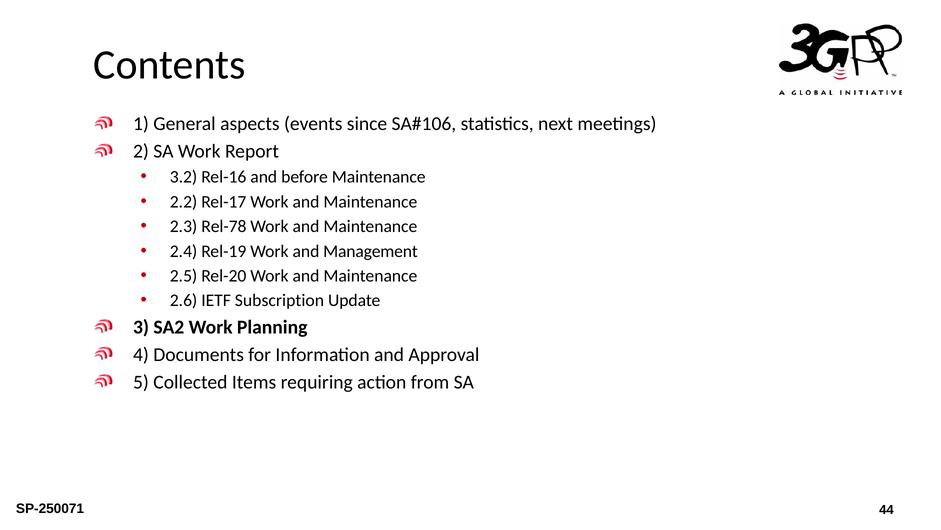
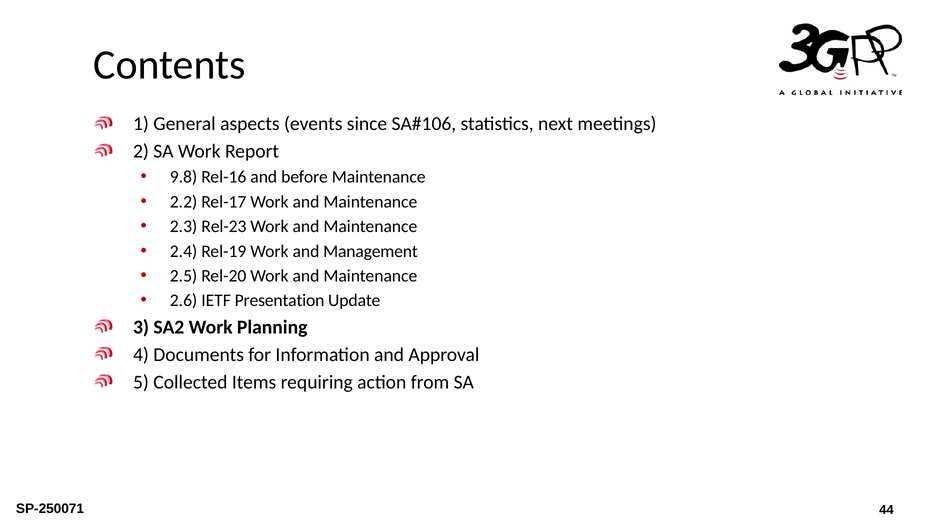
3.2: 3.2 -> 9.8 (184, 177)
Rel-78: Rel-78 -> Rel-23 (224, 226)
Subscription: Subscription -> Presentation (280, 300)
